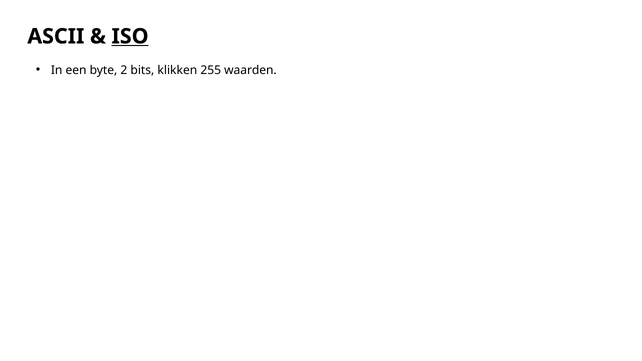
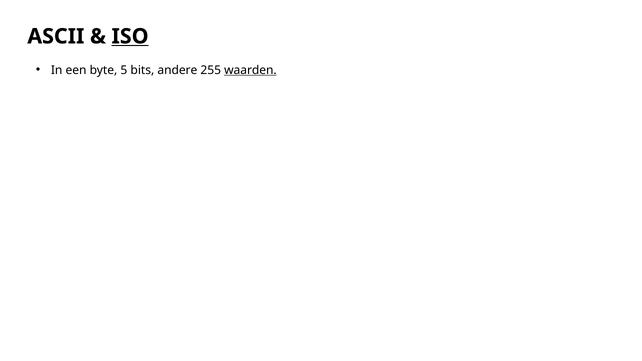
2: 2 -> 5 (124, 70)
klikken: klikken -> andere (177, 70)
waarden underline: none -> present (250, 70)
